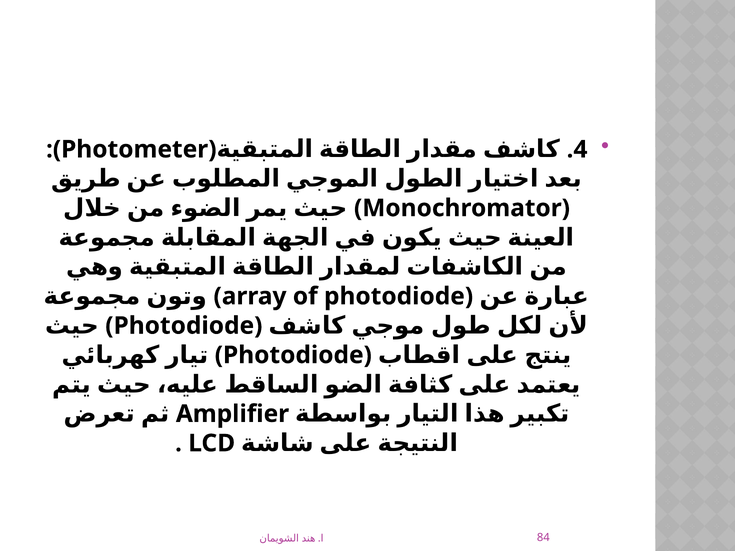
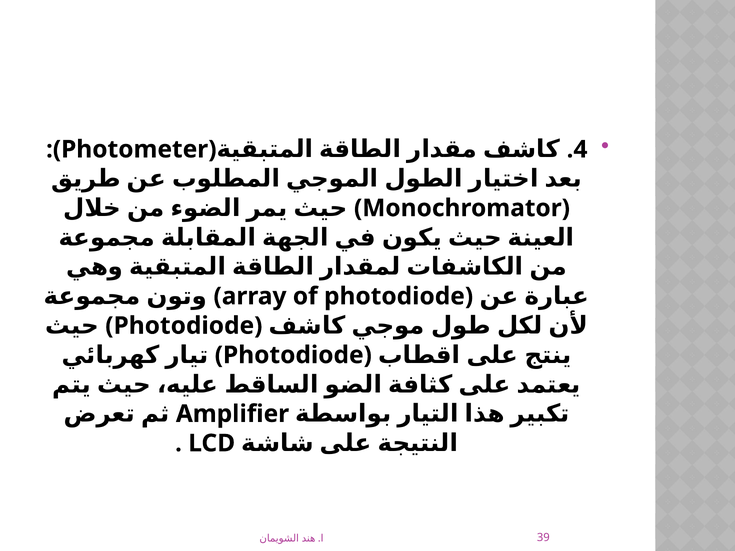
84: 84 -> 39 (543, 538)
